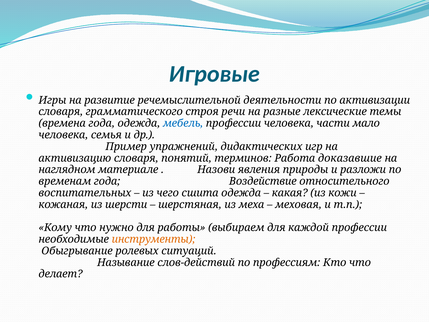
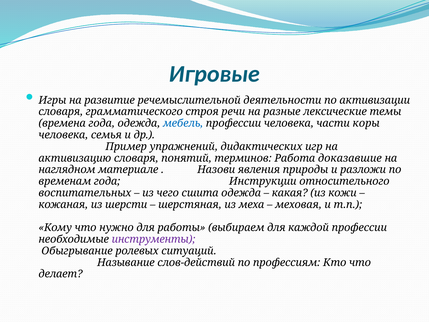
мало: мало -> коры (366, 123)
Воздействие: Воздействие -> Инструкции (263, 181)
инструменты colour: orange -> purple (154, 239)
